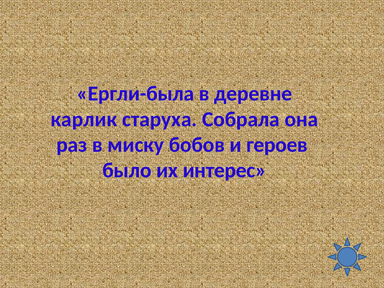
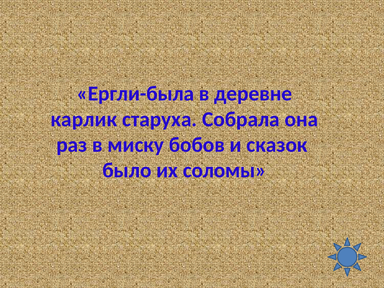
героев: героев -> сказок (277, 145)
интерес: интерес -> соломы (225, 170)
